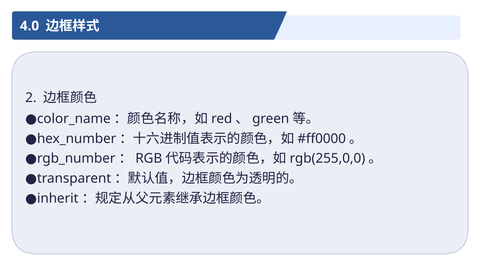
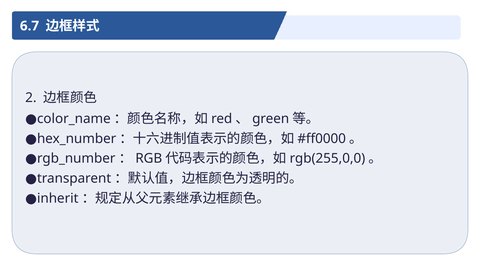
4.0: 4.0 -> 6.7 (29, 26)
